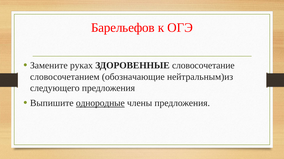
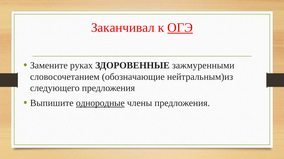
Барельефов: Барельефов -> Заканчивал (123, 28)
ОГЭ underline: none -> present (180, 28)
словосочетание: словосочетание -> зажмуренными (203, 66)
